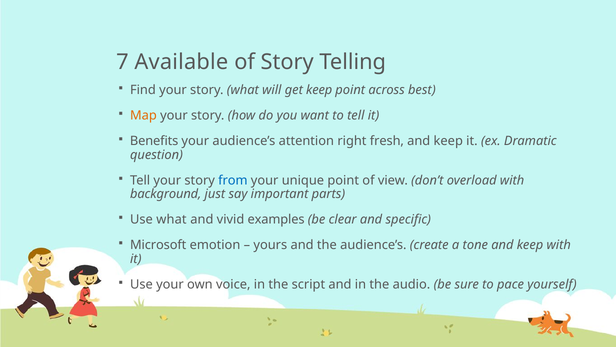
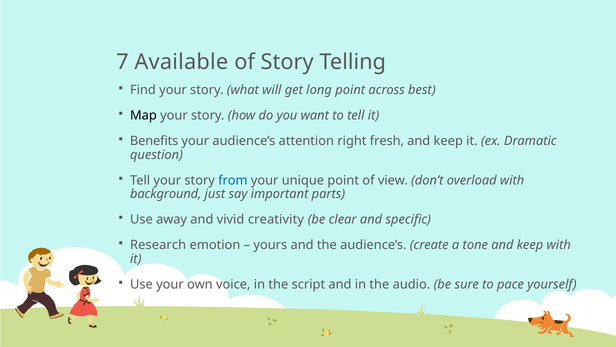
get keep: keep -> long (319, 90)
Map colour: orange -> black (143, 115)
Use what: what -> away (172, 219)
examples: examples -> creativity (276, 219)
Microsoft: Microsoft -> Research (158, 245)
